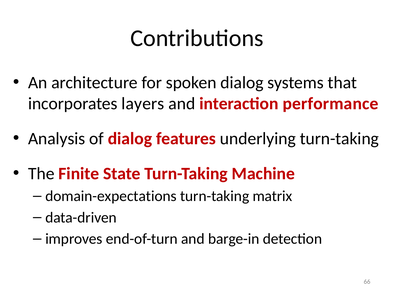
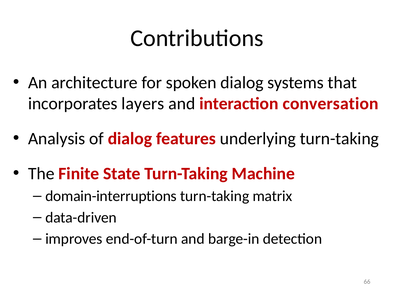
performance: performance -> conversation (331, 104)
domain-expectations: domain-expectations -> domain-interruptions (111, 196)
